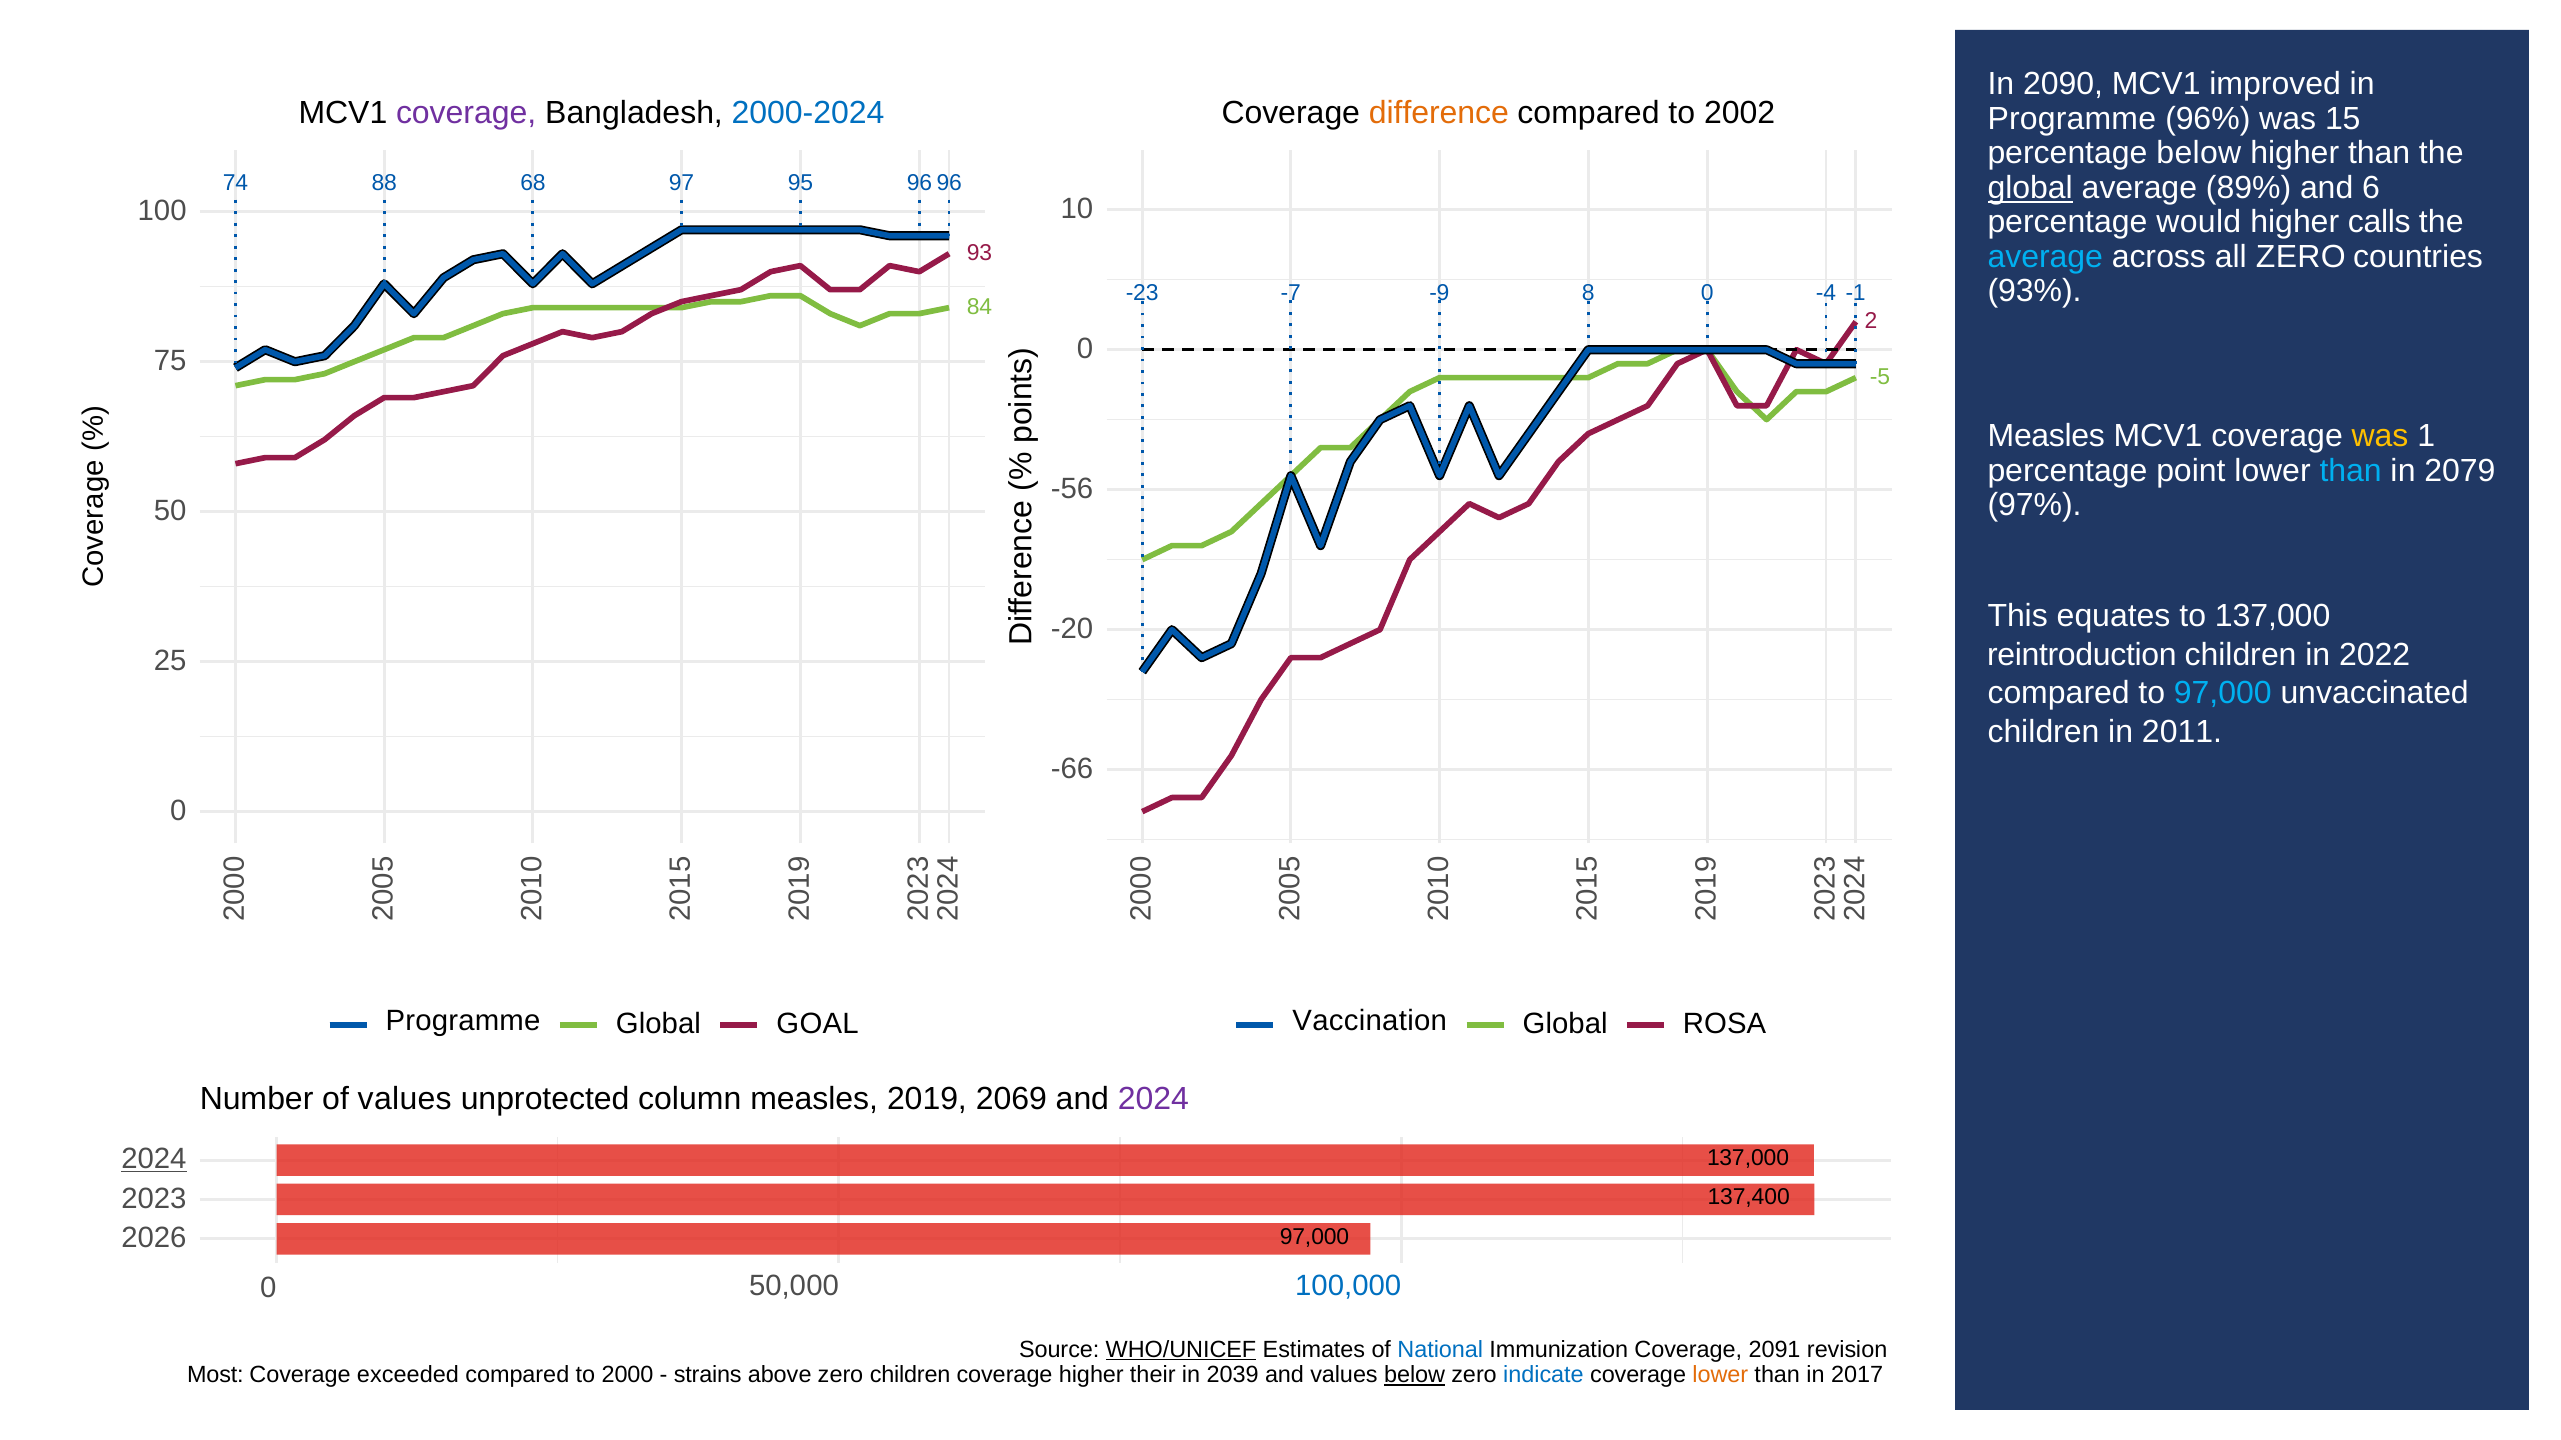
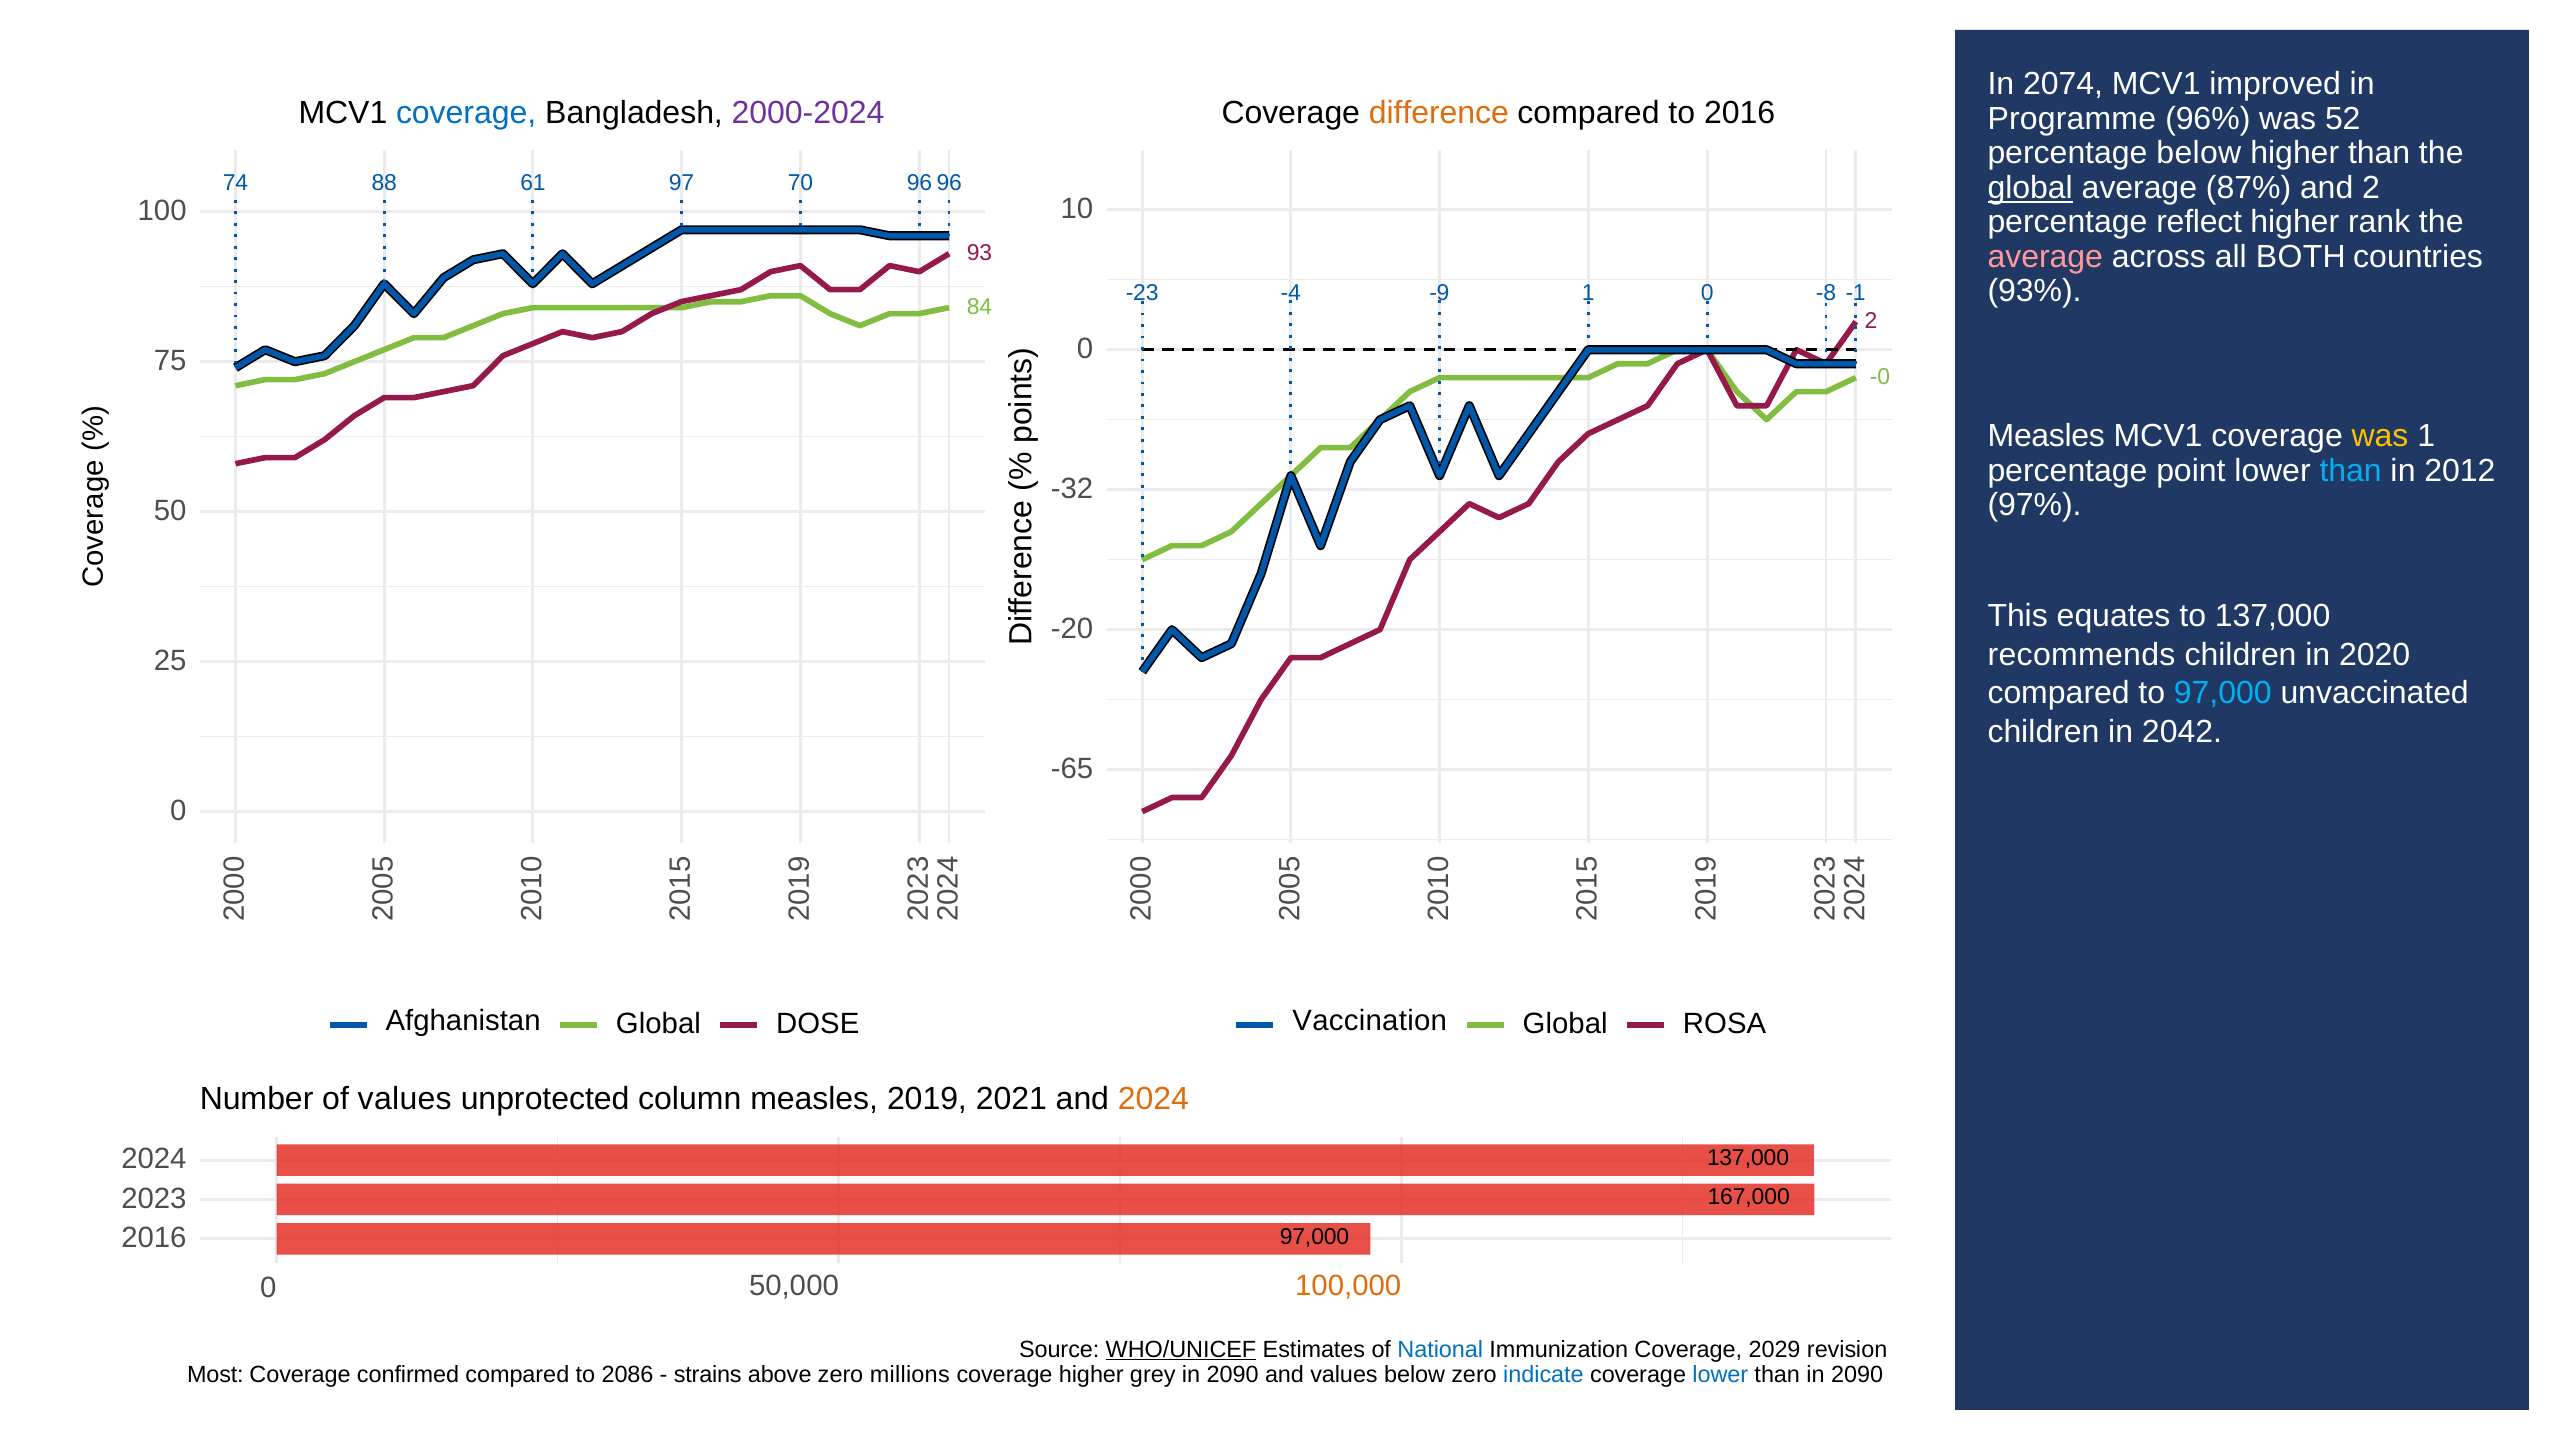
2090: 2090 -> 2074 (2063, 84)
coverage colour: purple -> blue (466, 113)
2000-2024 colour: blue -> purple (808, 113)
to 2002: 2002 -> 2016 (1740, 113)
15: 15 -> 52 (2343, 119)
68: 68 -> 61 (533, 183)
95: 95 -> 70 (801, 183)
89%: 89% -> 87% (2249, 188)
and 6: 6 -> 2 (2371, 188)
would: would -> reflect (2199, 222)
calls: calls -> rank (2379, 222)
average colour: light blue -> pink (2045, 257)
all ZERO: ZERO -> BOTH (2301, 257)
-7: -7 -> -4 (1291, 293)
-9 8: 8 -> 1 (1588, 293)
-4: -4 -> -8 (1826, 293)
-5: -5 -> -0 (1880, 377)
2079: 2079 -> 2012 (2460, 471)
-56: -56 -> -32 (1072, 489)
reintroduction: reintroduction -> recommends (2082, 655)
2022: 2022 -> 2020 (2375, 655)
2011: 2011 -> 2042 (2182, 732)
-66: -66 -> -65 (1072, 769)
Programme: Programme -> Afghanistan (463, 1022)
GOAL: GOAL -> DOSE (818, 1024)
2069: 2069 -> 2021 (1011, 1100)
2024 colour: purple -> orange (1153, 1100)
2024 underline: present -> none (154, 1159)
137,400: 137,400 -> 167,000 (1749, 1198)
2026: 2026 -> 2016 (154, 1238)
100,000 colour: blue -> orange (1348, 1287)
2091: 2091 -> 2029 (1775, 1350)
exceeded: exceeded -> confirmed (408, 1375)
2000: 2000 -> 2086 (627, 1375)
zero children: children -> millions (910, 1375)
their: their -> grey (1153, 1375)
2039: 2039 -> 2090 (1233, 1375)
below underline: present -> none (1415, 1375)
lower colour: orange -> blue (1720, 1375)
than in 2017: 2017 -> 2090 (1857, 1375)
